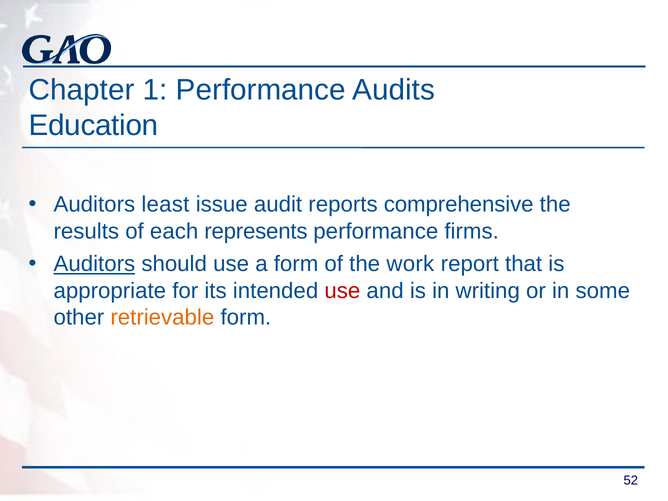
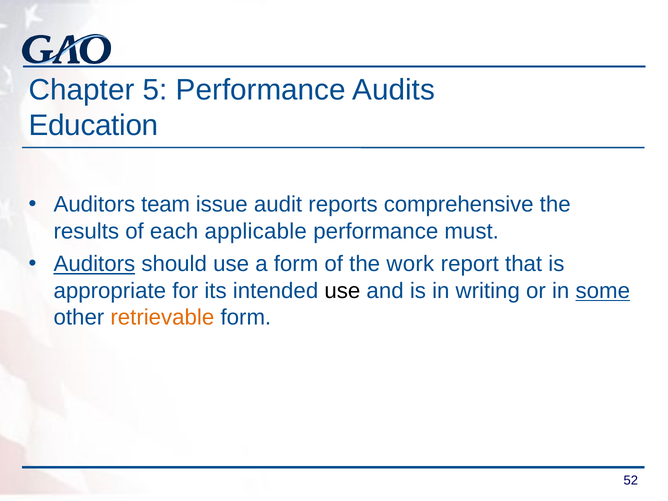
1: 1 -> 5 (155, 90)
least: least -> team (166, 204)
represents: represents -> applicable (256, 231)
firms: firms -> must (472, 231)
use colour: red -> black (342, 291)
some underline: none -> present (603, 291)
